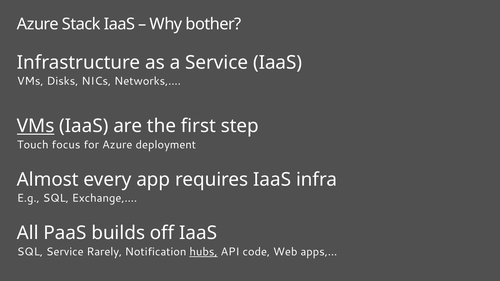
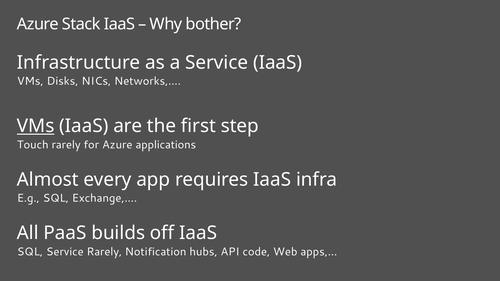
Touch focus: focus -> rarely (66, 145)
deployment: deployment -> applications (166, 145)
hubs underline: present -> none (204, 252)
